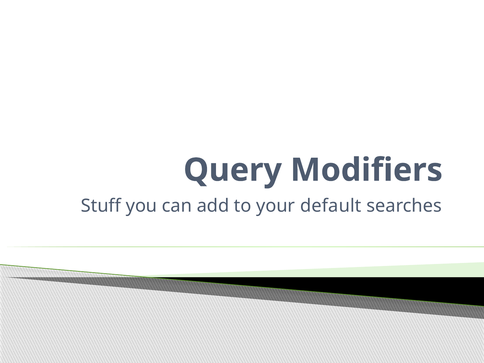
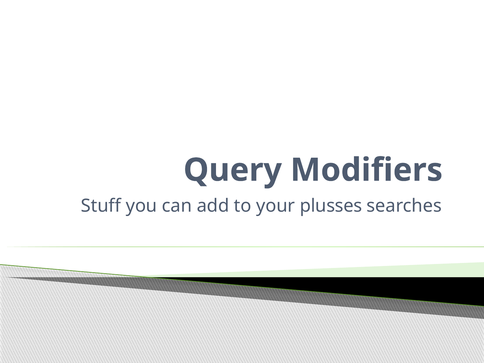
default: default -> plusses (331, 206)
